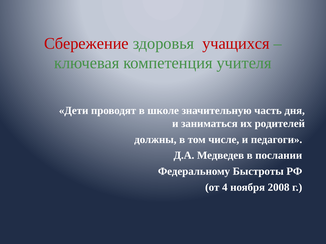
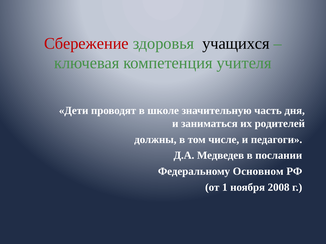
учащихся colour: red -> black (236, 44)
Быстроты: Быстроты -> Основном (258, 172)
4: 4 -> 1 (225, 188)
